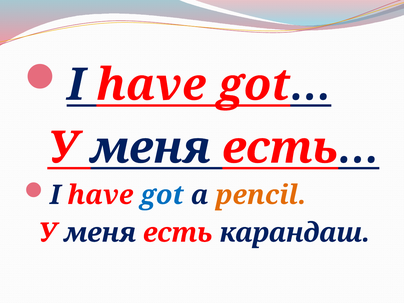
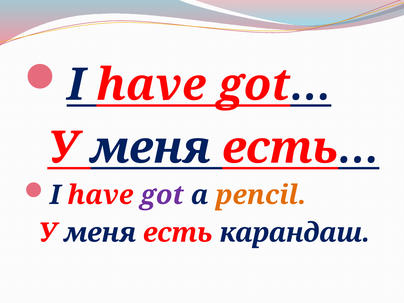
got colour: blue -> purple (162, 195)
